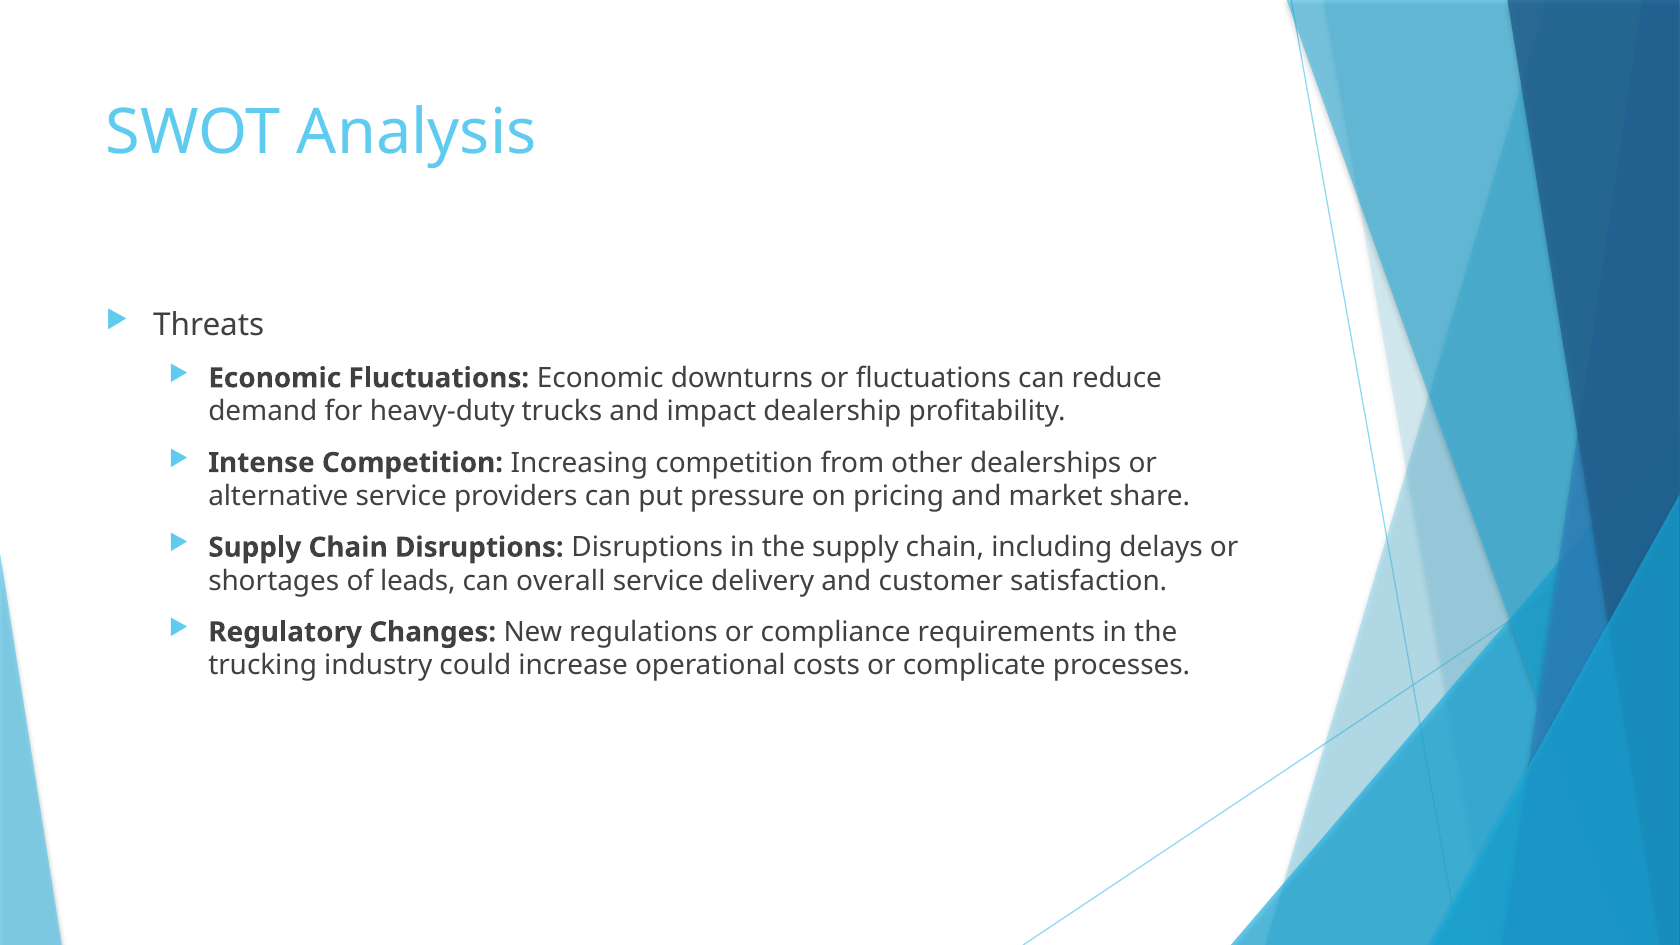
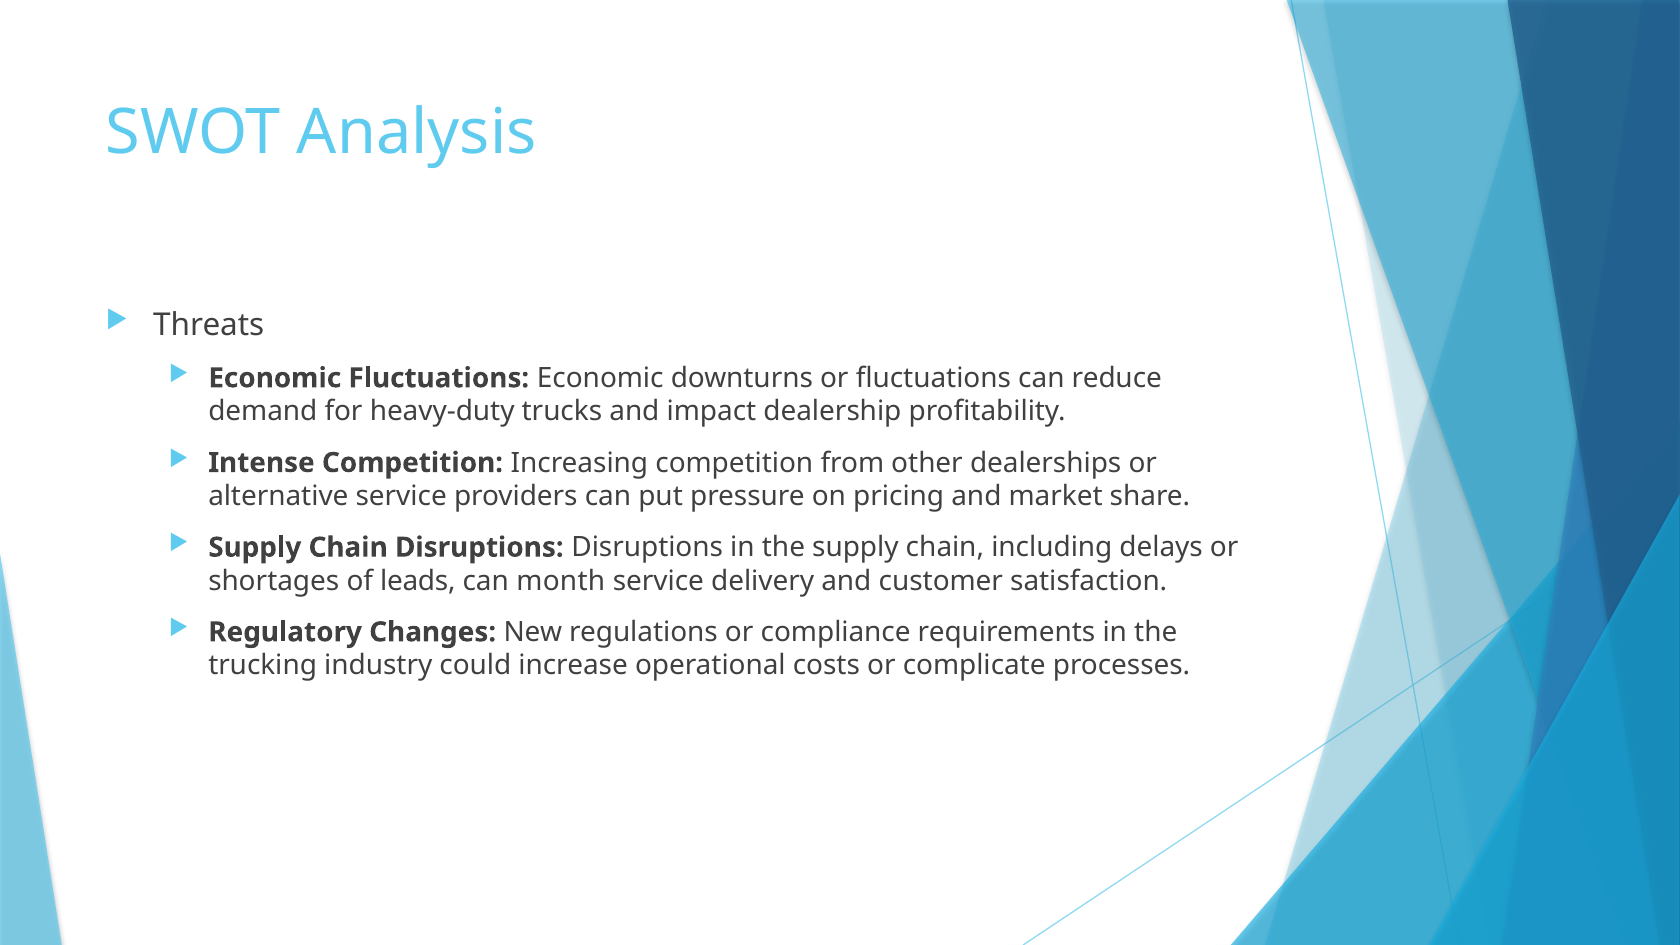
overall: overall -> month (561, 581)
